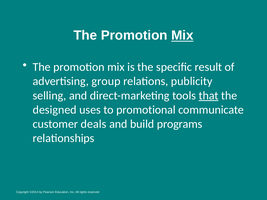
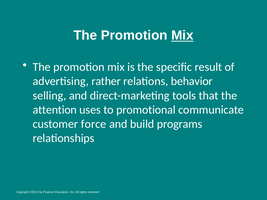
group: group -> rather (106, 81)
publicity: publicity -> behavior (192, 81)
that underline: present -> none (209, 96)
designed: designed -> attention (55, 110)
deals: deals -> force (94, 124)
